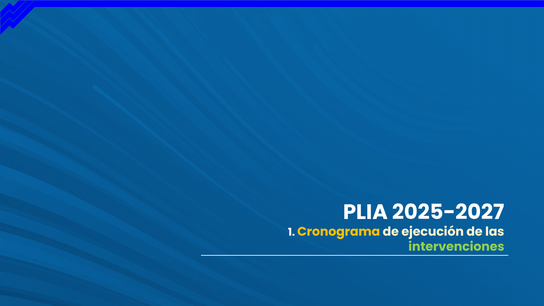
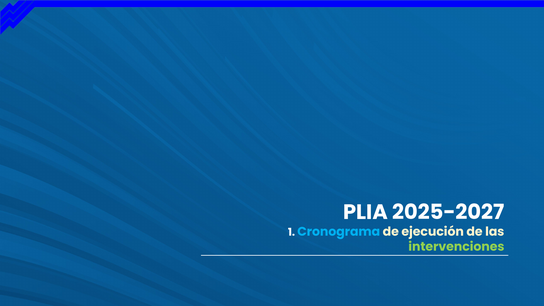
Cronograma colour: yellow -> light blue (339, 232)
